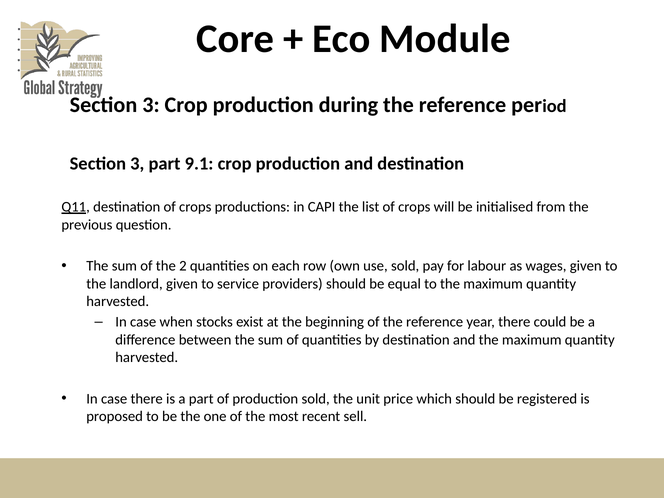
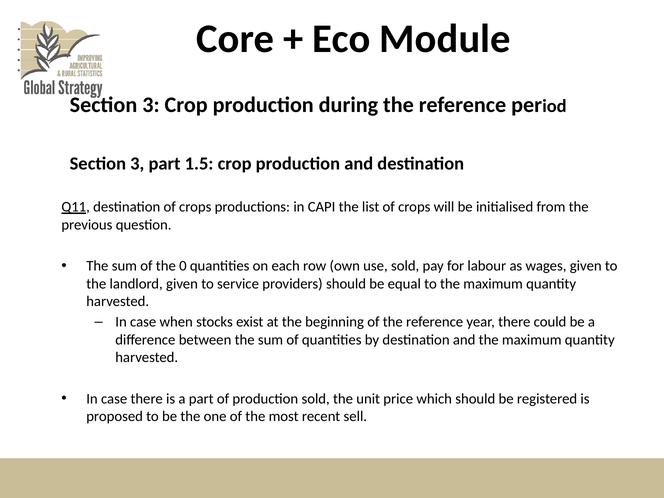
9.1: 9.1 -> 1.5 (199, 164)
2: 2 -> 0 (183, 266)
